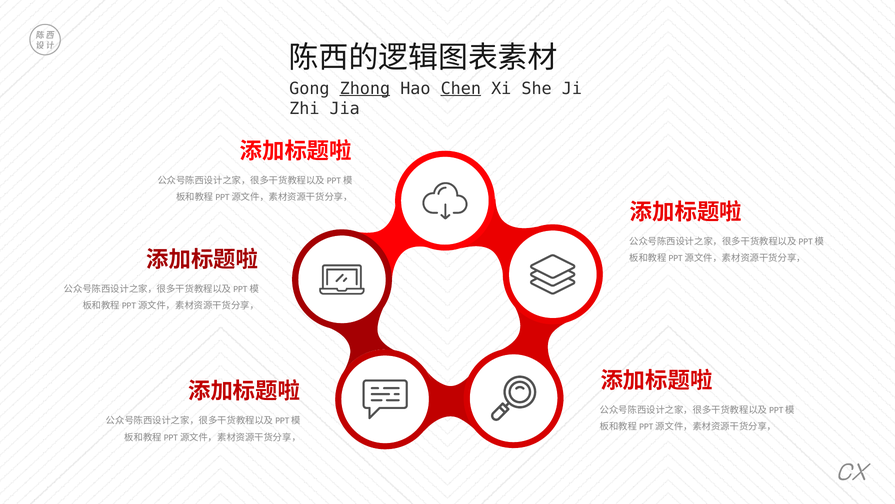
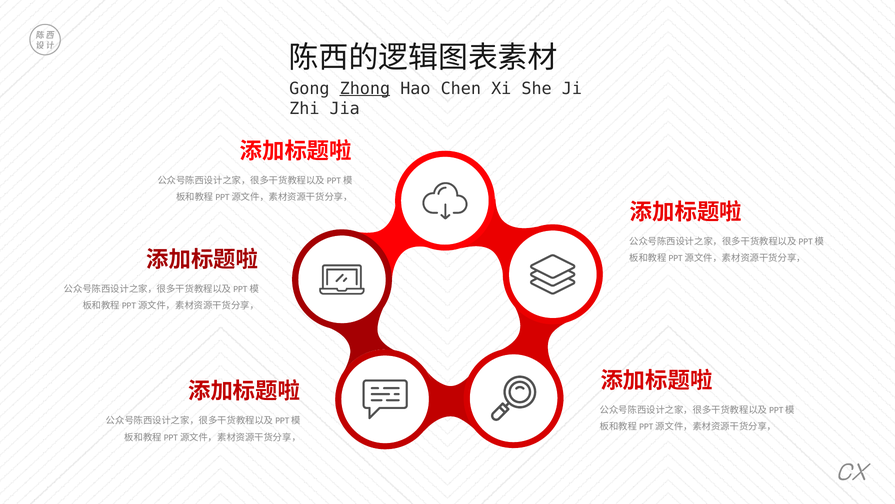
Chen underline: present -> none (461, 88)
